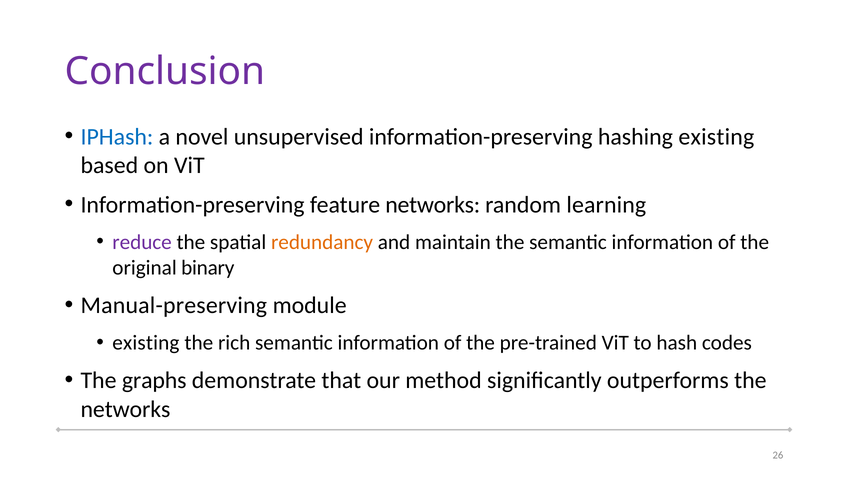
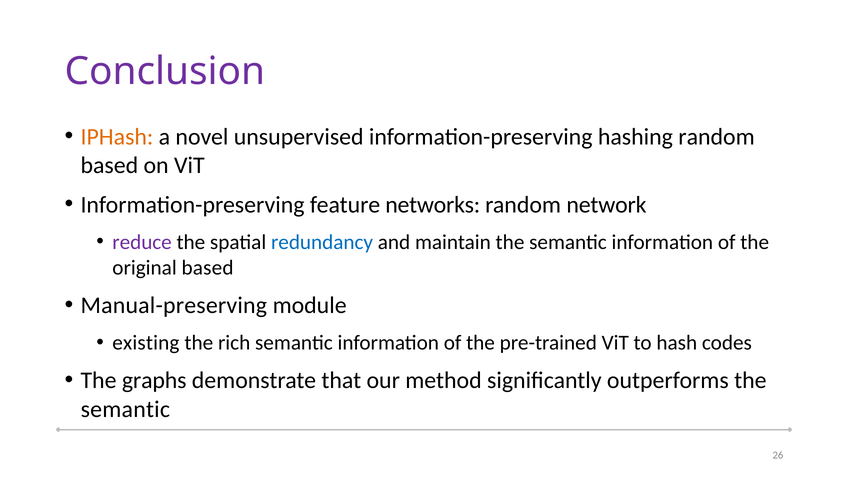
IPHash colour: blue -> orange (117, 137)
hashing existing: existing -> random (717, 137)
learning: learning -> network (606, 205)
redundancy colour: orange -> blue (322, 242)
original binary: binary -> based (208, 268)
networks: networks -> semantic (125, 409)
